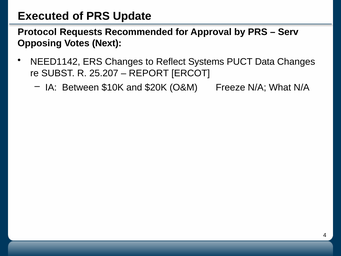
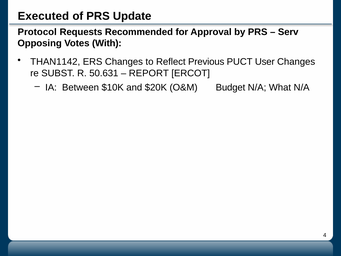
Next: Next -> With (107, 43)
NEED1142: NEED1142 -> THAN1142 (55, 62)
Systems: Systems -> Previous (206, 62)
Data: Data -> User (265, 62)
25.207: 25.207 -> 50.631 (104, 73)
Freeze: Freeze -> Budget (231, 87)
